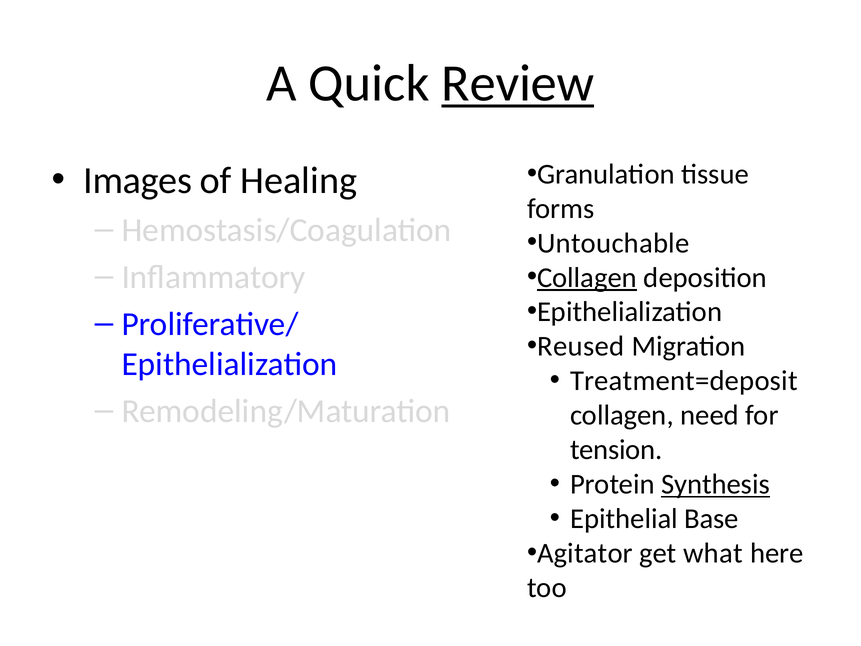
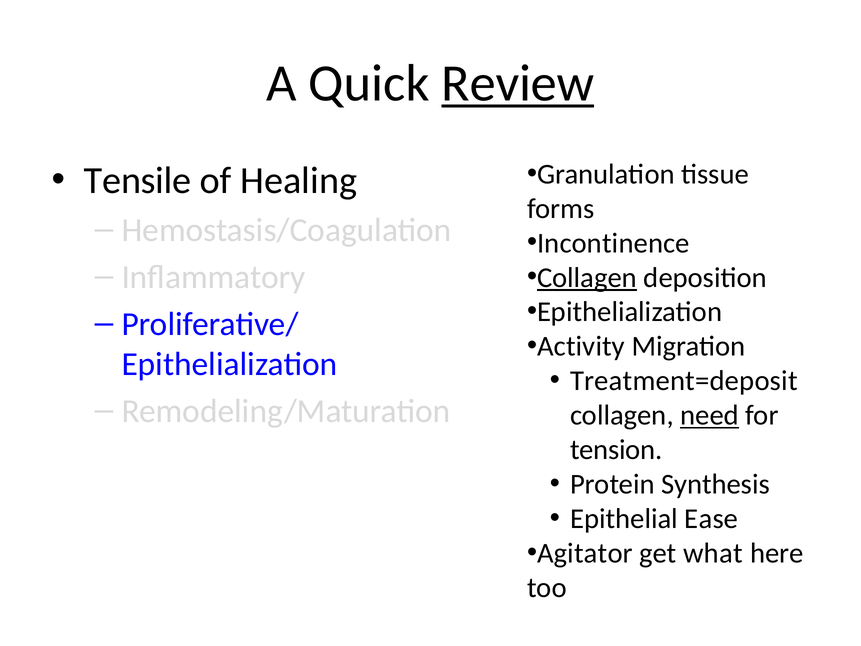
Images: Images -> Tensile (138, 181)
Untouchable: Untouchable -> Incontinence (613, 243)
Reused: Reused -> Activity (581, 346)
need underline: none -> present (710, 415)
Synthesis underline: present -> none (716, 484)
Base: Base -> Ease (711, 519)
